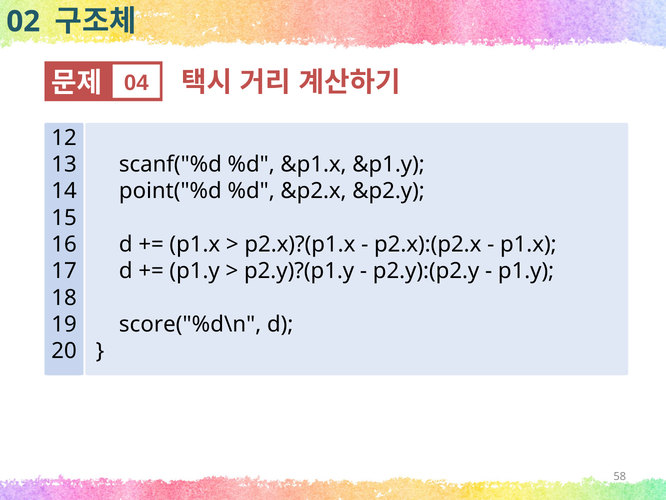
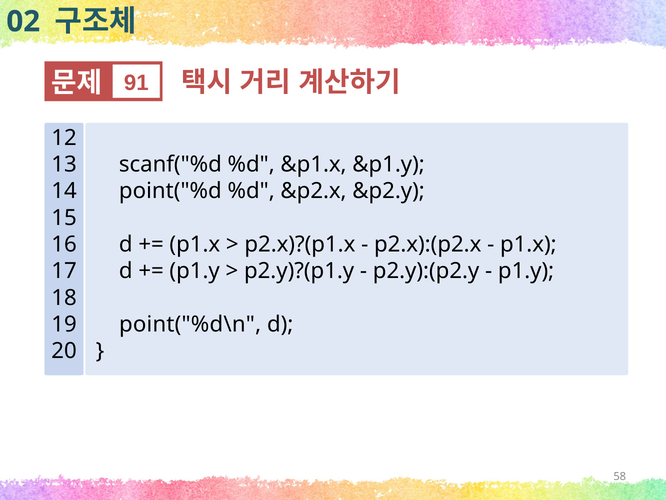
04: 04 -> 91 (136, 83)
score("%d\n: score("%d\n -> point("%d\n (190, 324)
